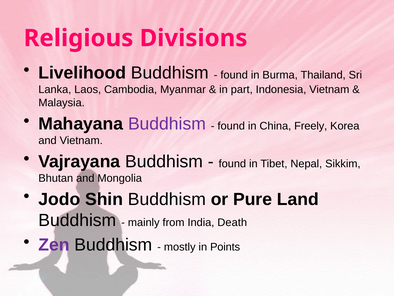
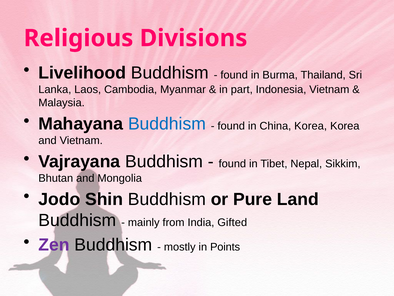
Buddhism colour: purple -> blue (167, 124)
China Freely: Freely -> Korea (311, 126)
Death: Death -> Gifted (232, 222)
